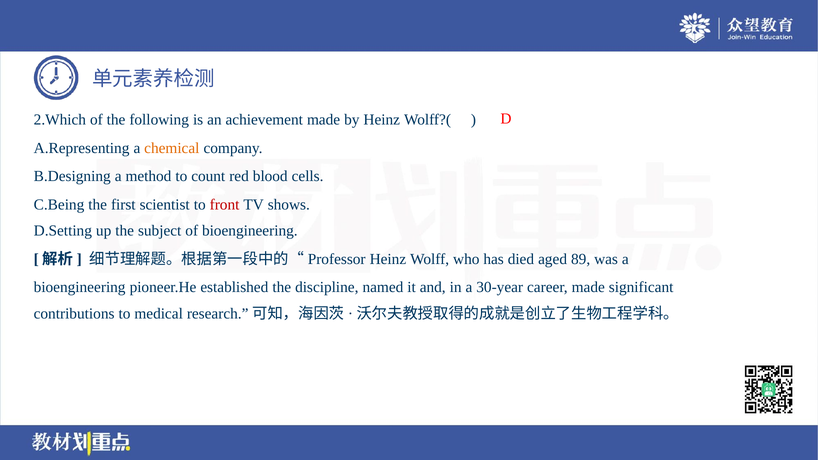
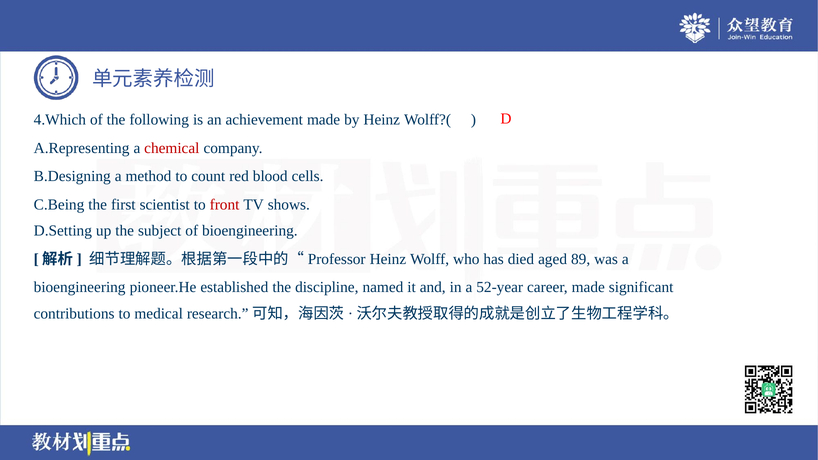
2.Which: 2.Which -> 4.Which (60, 120)
chemical colour: orange -> red (172, 148)
30-year: 30-year -> 52-year (500, 287)
